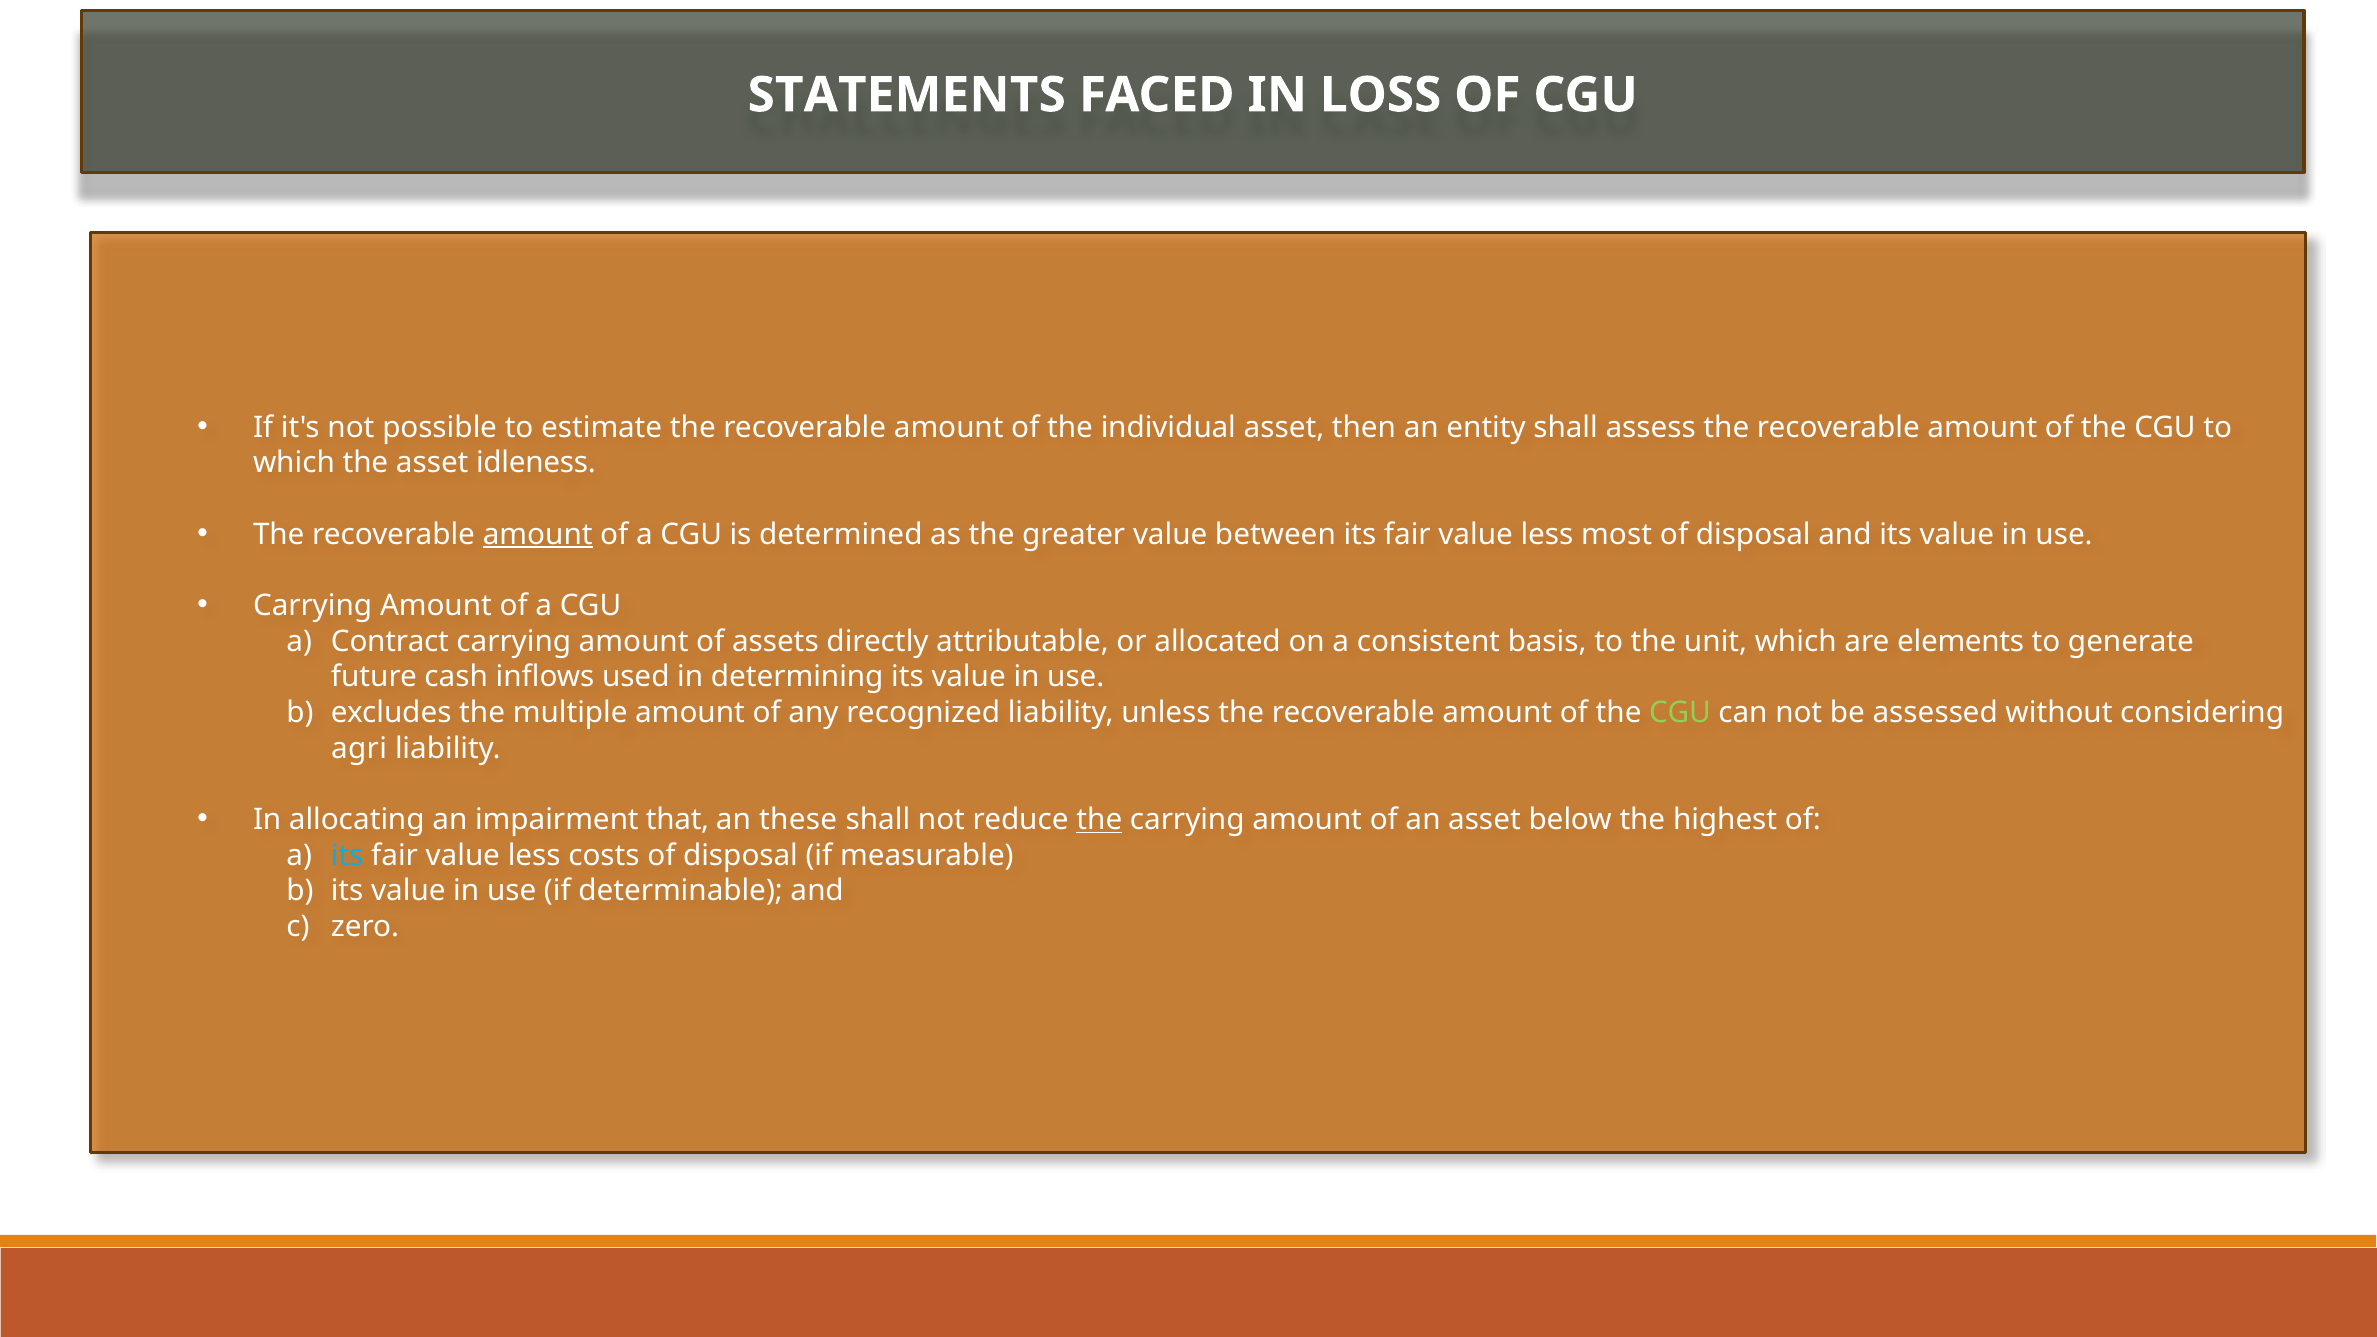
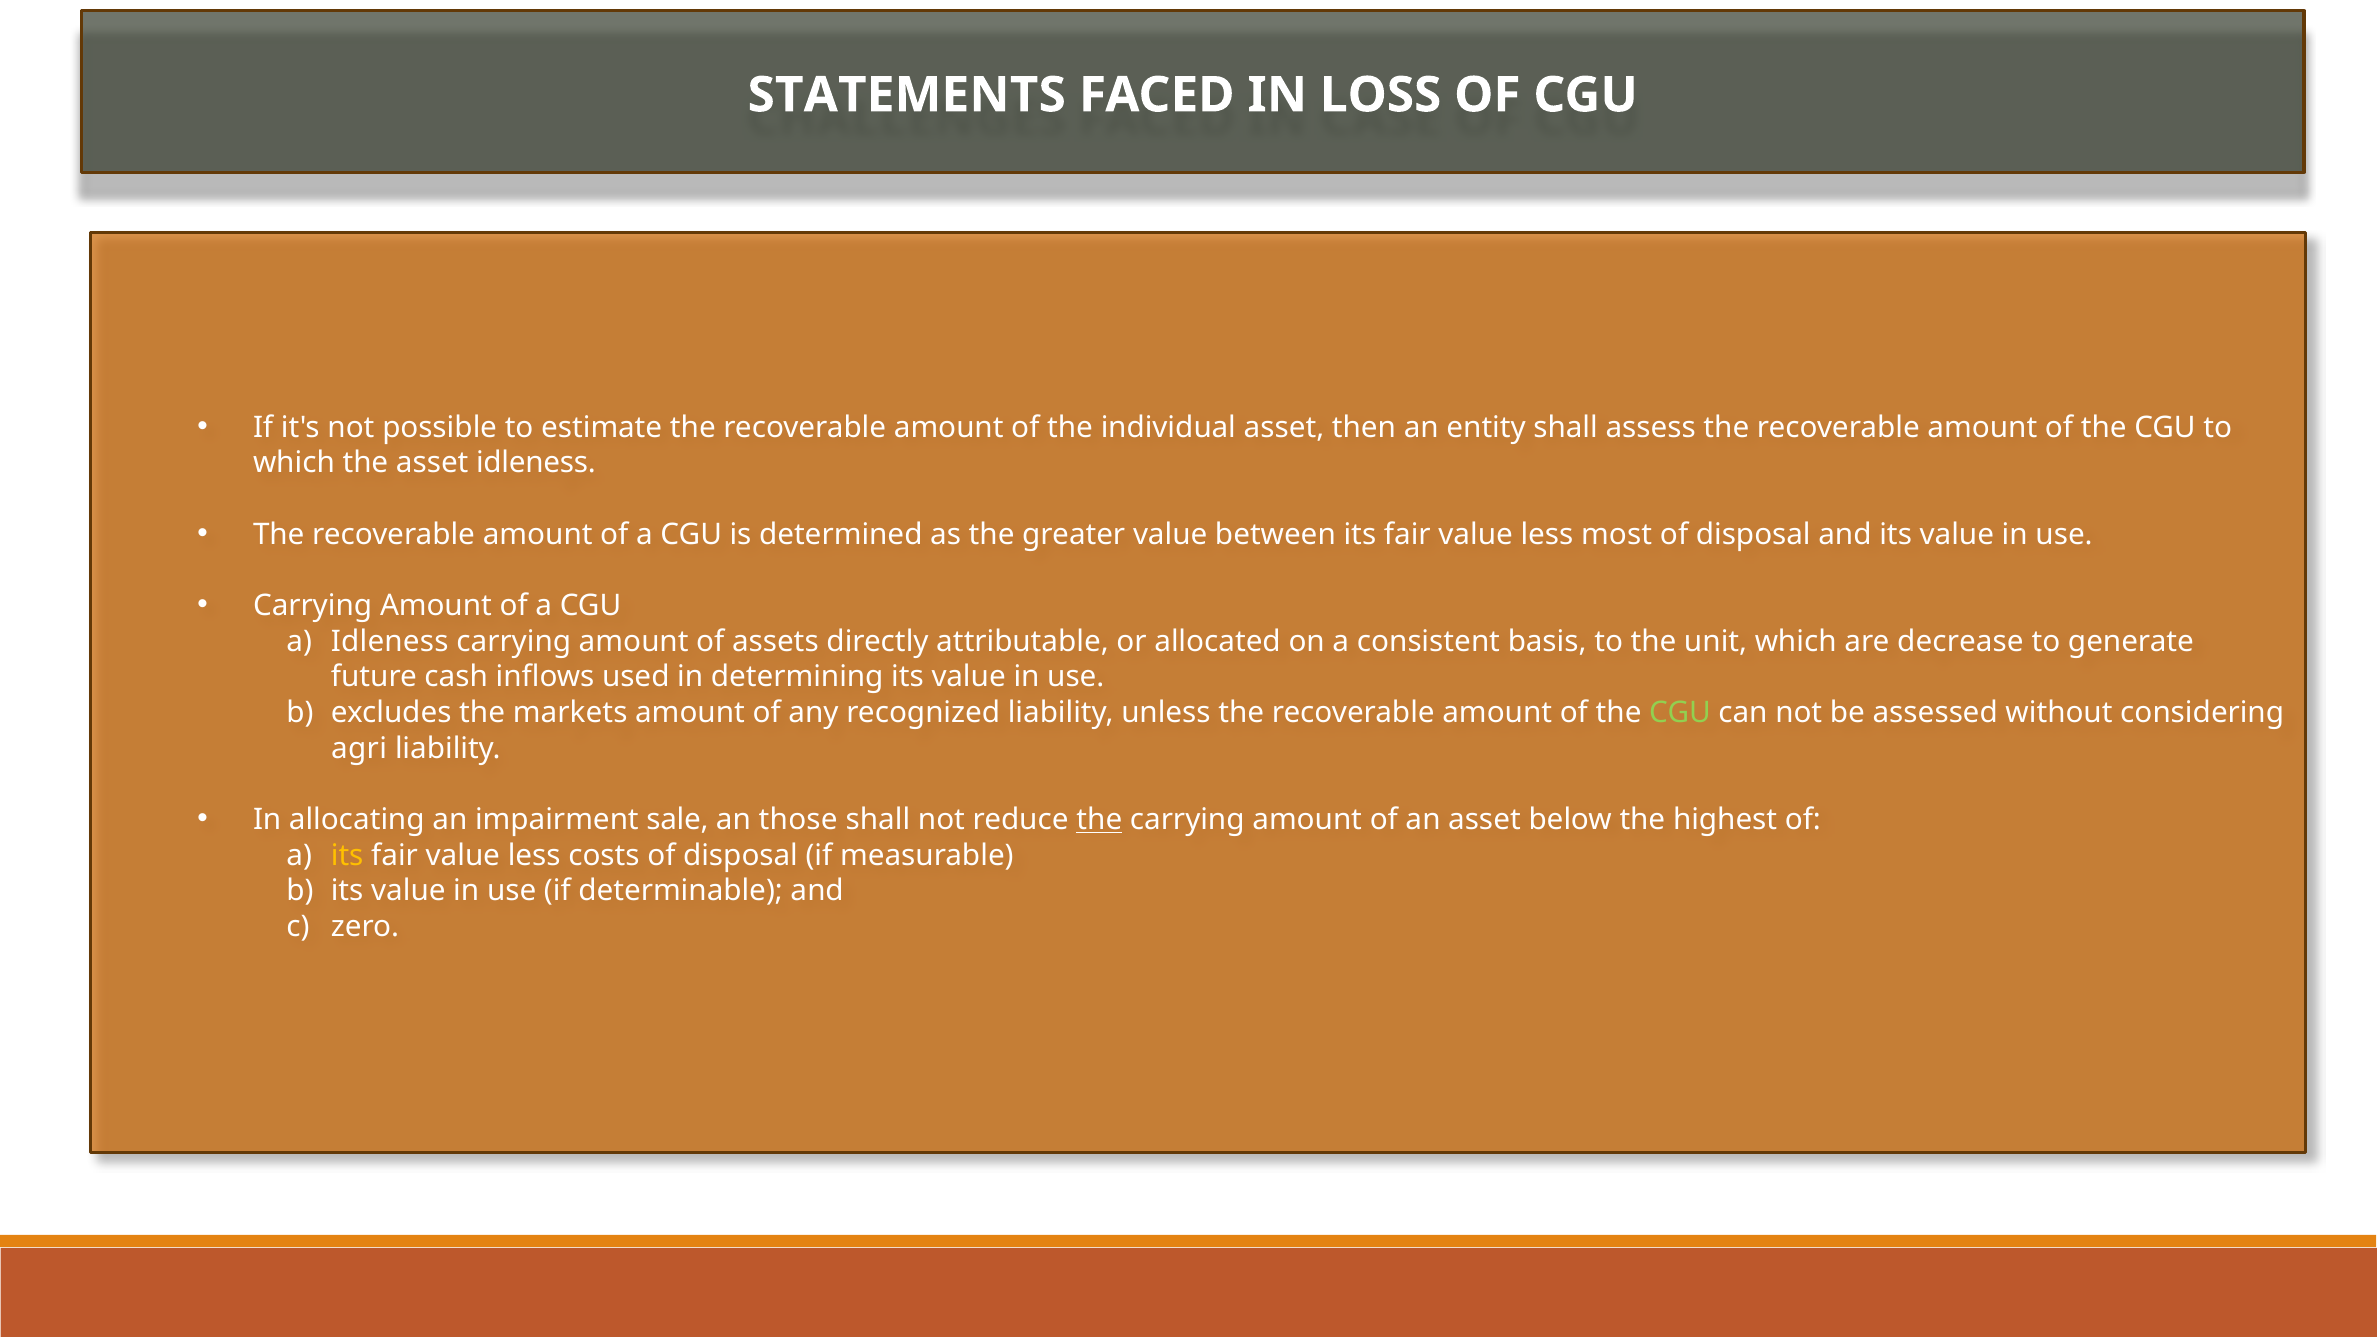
amount underline: present -> none (538, 534)
a Contract: Contract -> Idleness (390, 641)
elements: elements -> decrease (1960, 641)
multiple: multiple -> markets (570, 713)
that: that -> sale (677, 820)
these: these -> those (798, 820)
its colour: light blue -> yellow (347, 855)
